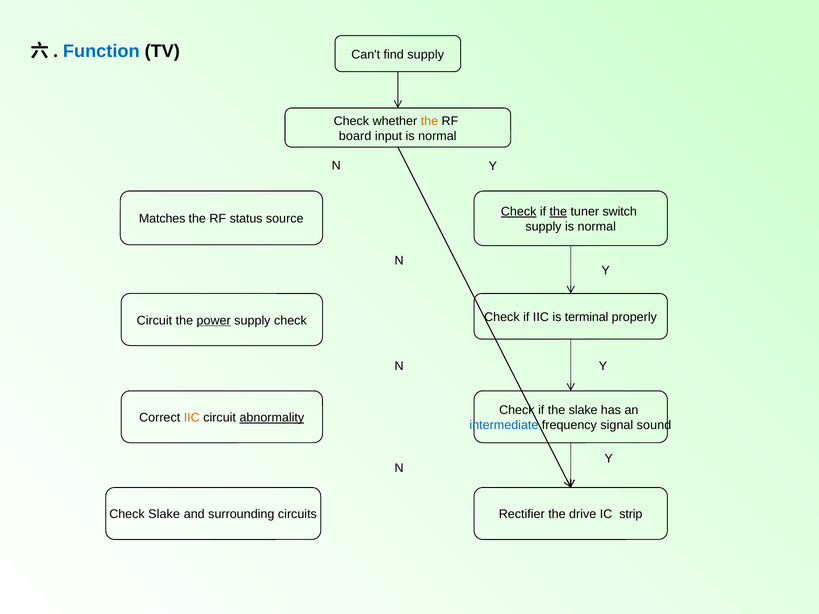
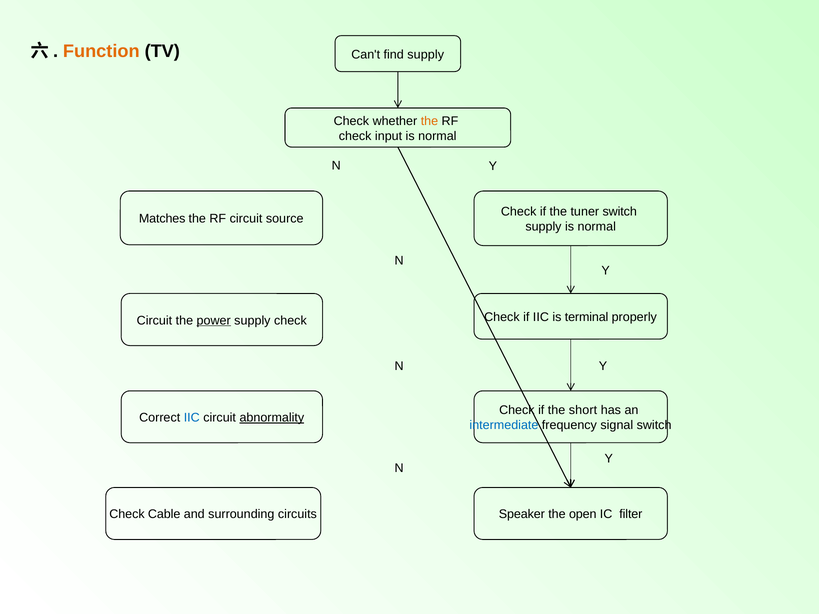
Function colour: blue -> orange (101, 51)
board: board -> check (355, 136)
Check underline: present -> none (519, 212)
the underline: present -> none (558, 212)
RF status: status -> circuit (246, 219)
the slake: slake -> short (583, 410)
IIC colour: orange -> blue (192, 418)
signal sound: sound -> switch (654, 425)
Check Slake: Slake -> Cable (164, 515)
Rectifier: Rectifier -> Speaker (522, 515)
drive: drive -> open (583, 515)
strip: strip -> filter (631, 515)
